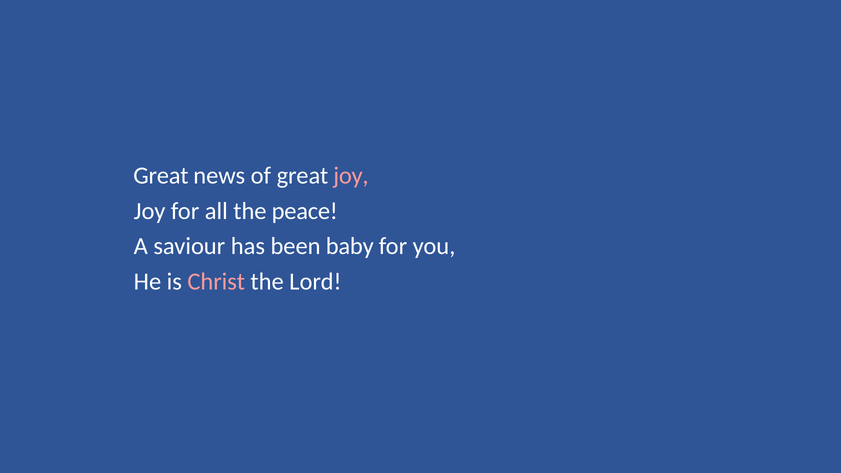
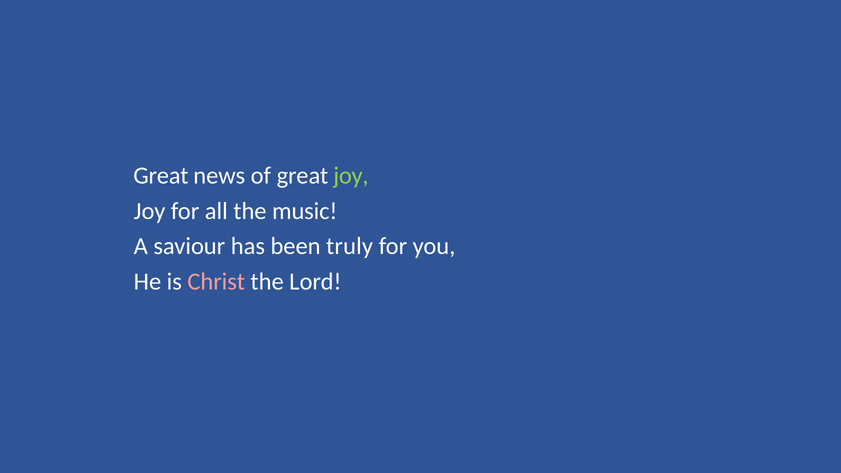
joy colour: pink -> light green (351, 176)
peace: peace -> music (305, 211)
baby: baby -> truly (350, 246)
